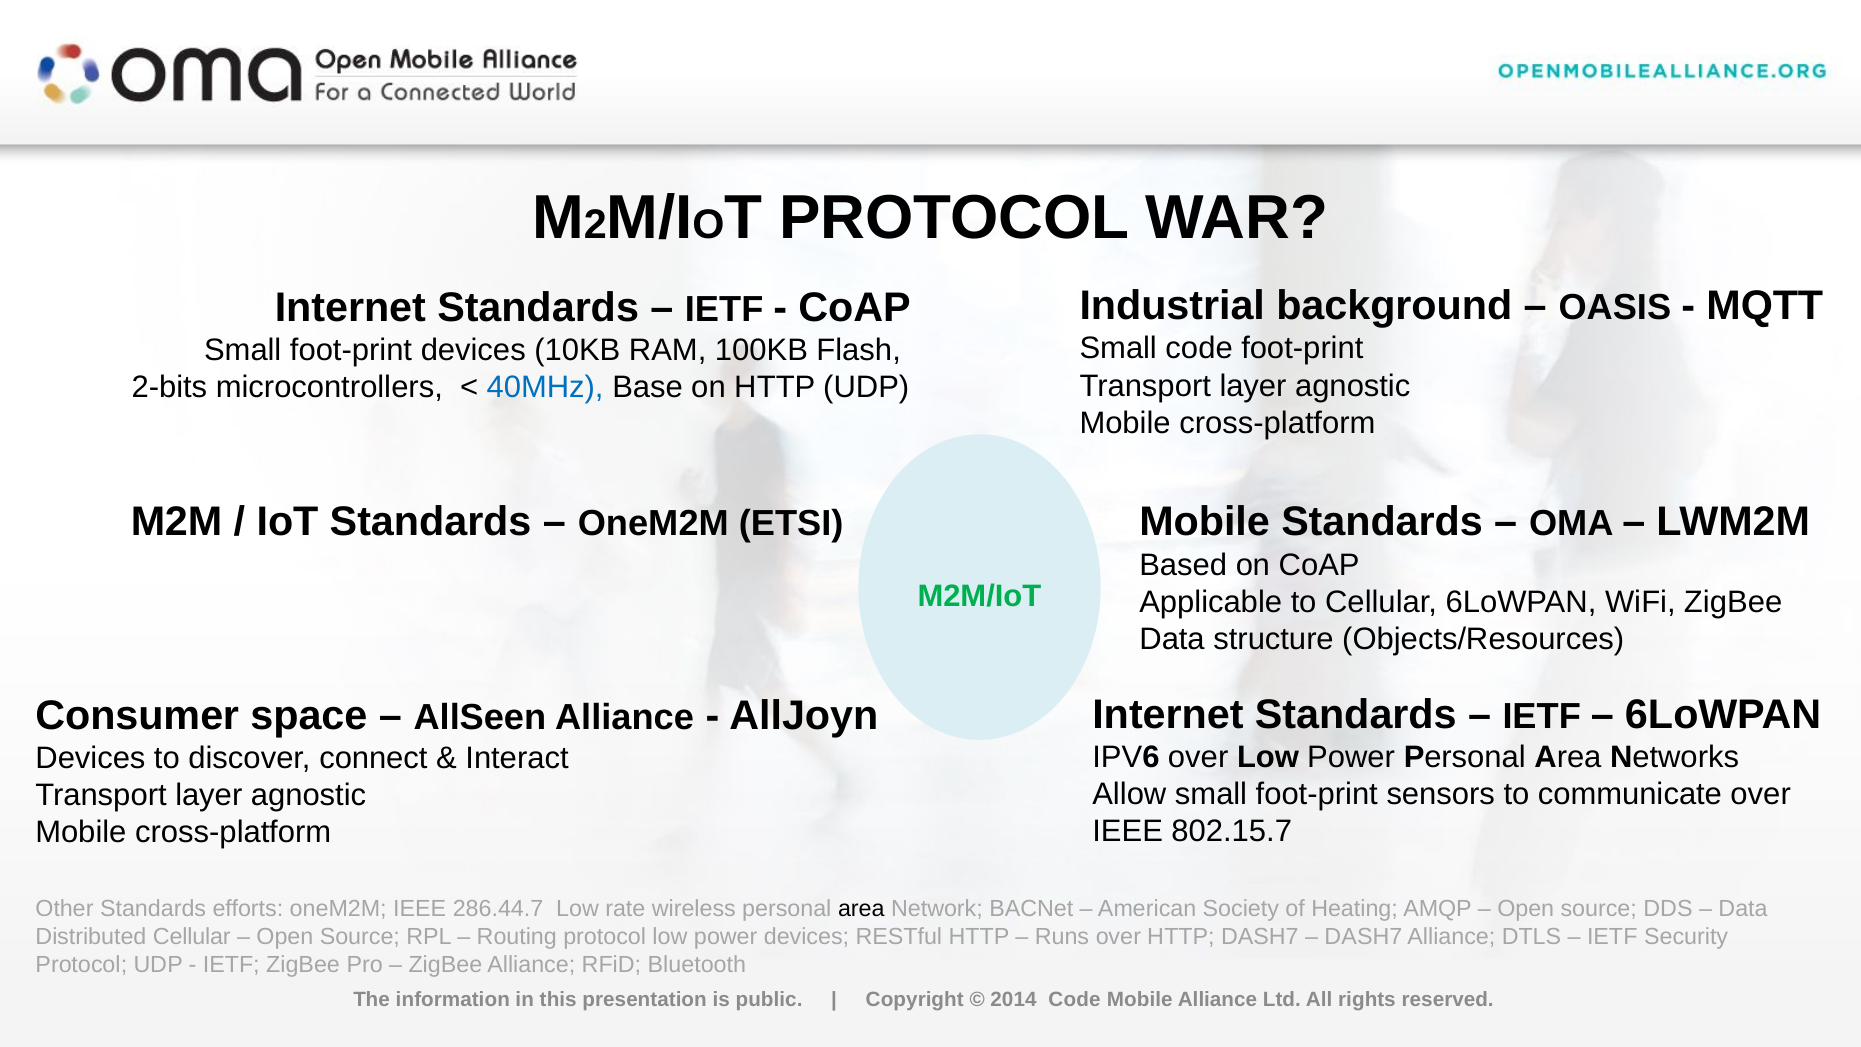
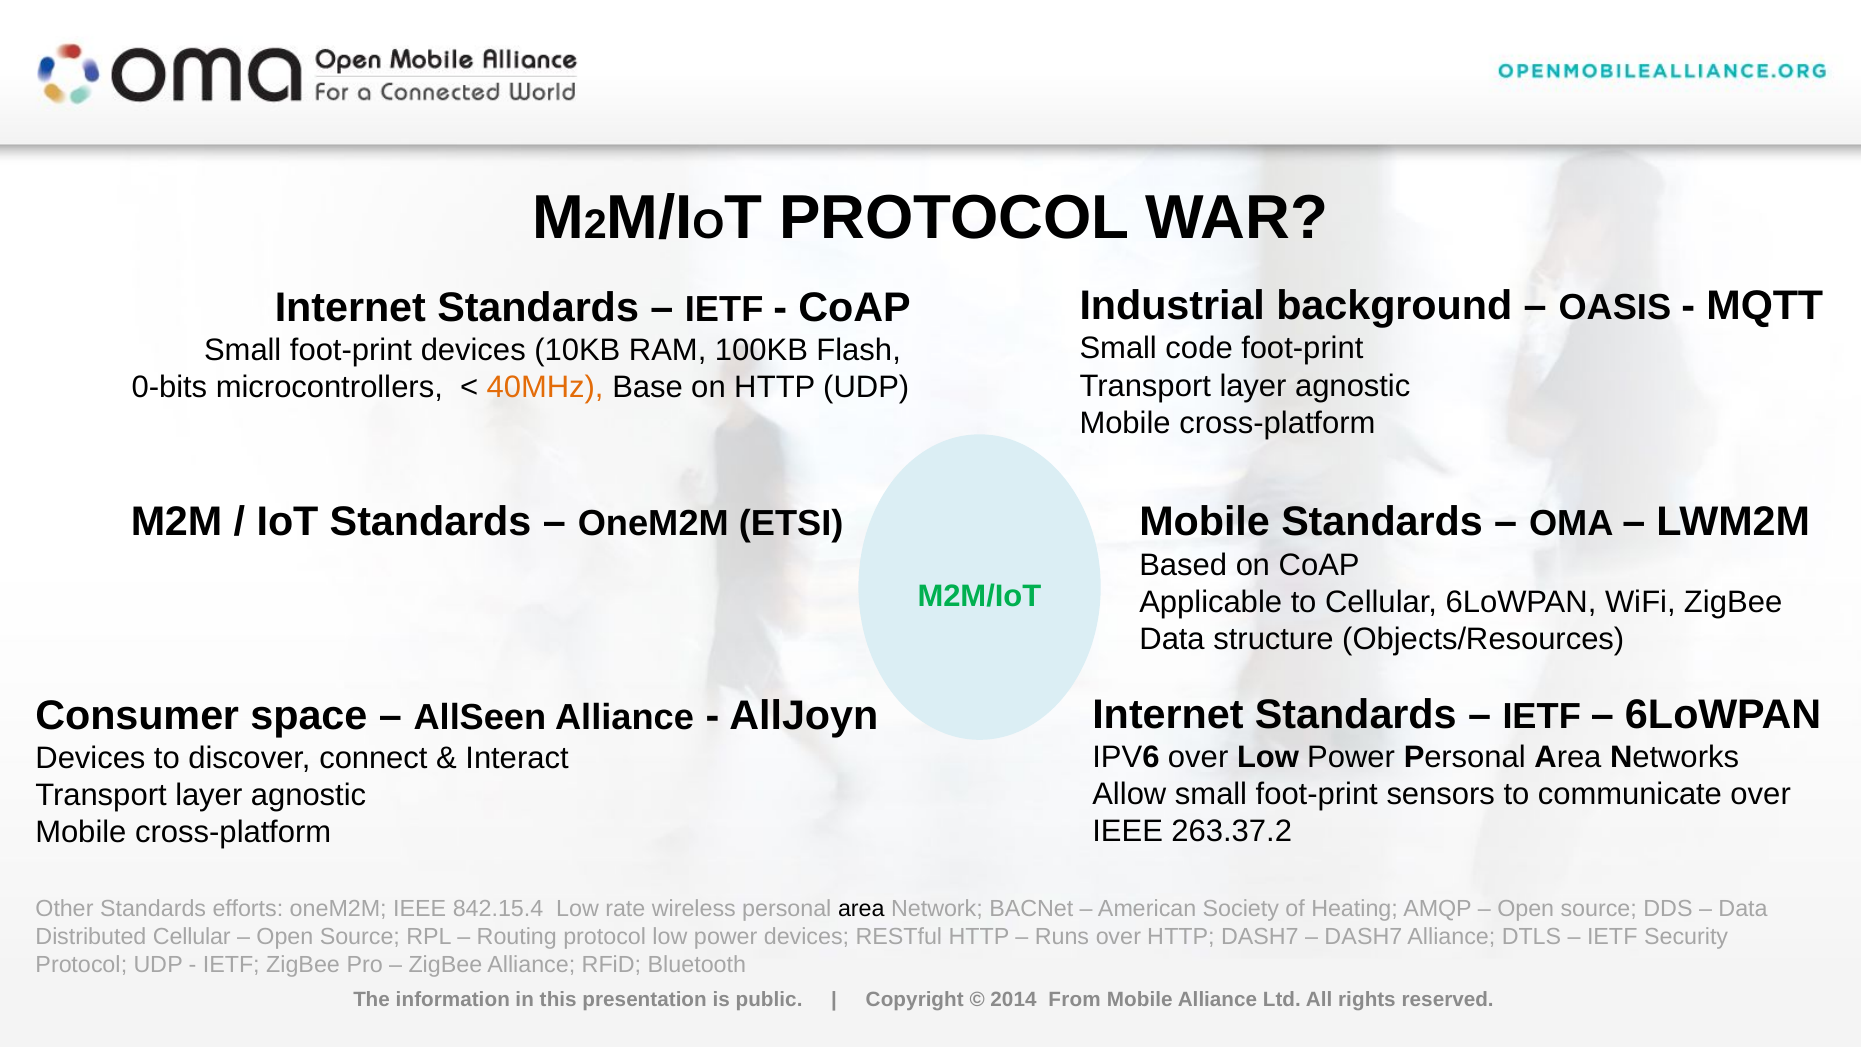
2-bits: 2-bits -> 0-bits (169, 388)
40MHz colour: blue -> orange (545, 388)
802.15.7: 802.15.7 -> 263.37.2 (1232, 832)
286.44.7: 286.44.7 -> 842.15.4 (498, 909)
2014 Code: Code -> From (1075, 1000)
